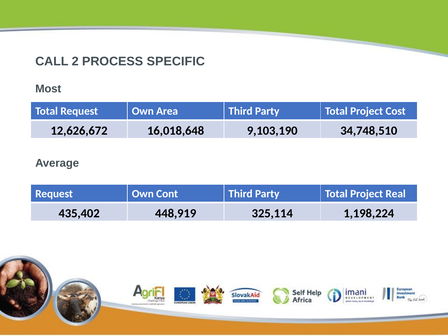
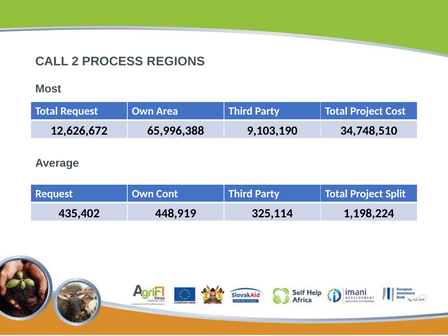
SPECIFIC: SPECIFIC -> REGIONS (176, 61)
16,018,648: 16,018,648 -> 65,996,388 (176, 131)
Real: Real -> Split (396, 194)
